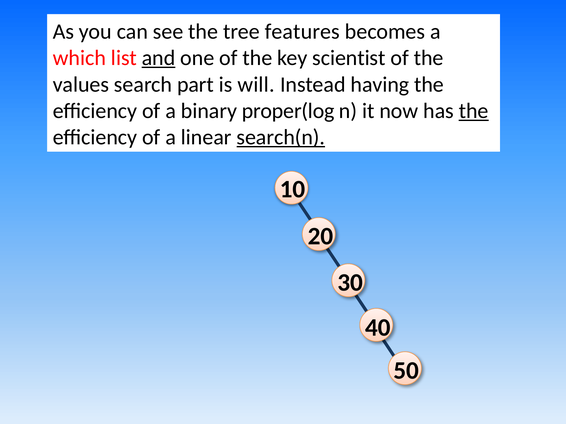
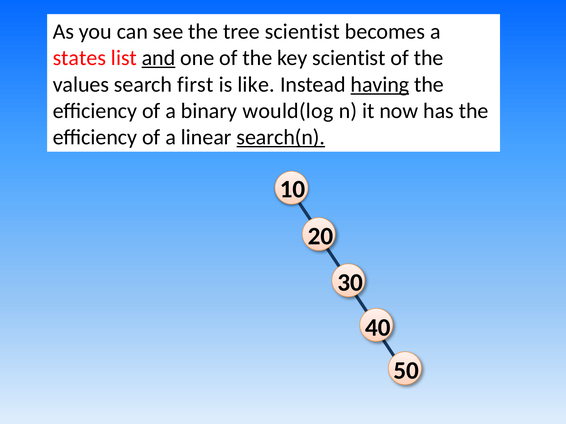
tree features: features -> scientist (302, 32)
which: which -> states (79, 58)
part: part -> first (195, 85)
will: will -> like (256, 85)
having underline: none -> present (380, 85)
proper(log: proper(log -> would(log (288, 111)
the underline: present -> none (474, 111)
